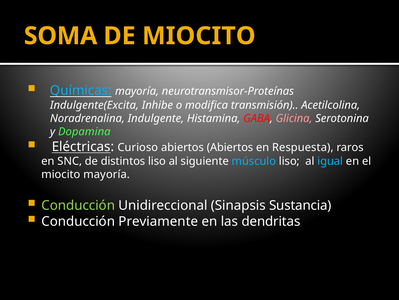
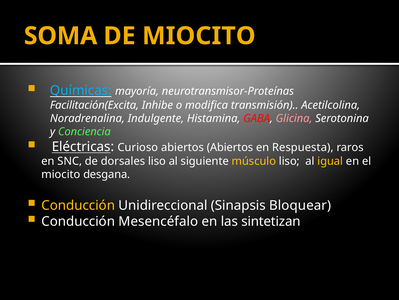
Indulgente(Excita: Indulgente(Excita -> Facilitación(Excita (94, 105)
Dopamina: Dopamina -> Conciencia (84, 131)
distintos: distintos -> dorsales (123, 161)
músculo colour: light blue -> yellow (254, 161)
igual colour: light blue -> yellow (330, 161)
miocito mayoría: mayoría -> desgana (107, 174)
Conducción colour: light green -> yellow (78, 205)
Sustancia: Sustancia -> Bloquear (300, 205)
Previamente: Previamente -> Mesencéfalo (158, 221)
dendritas: dendritas -> sintetizan (271, 221)
